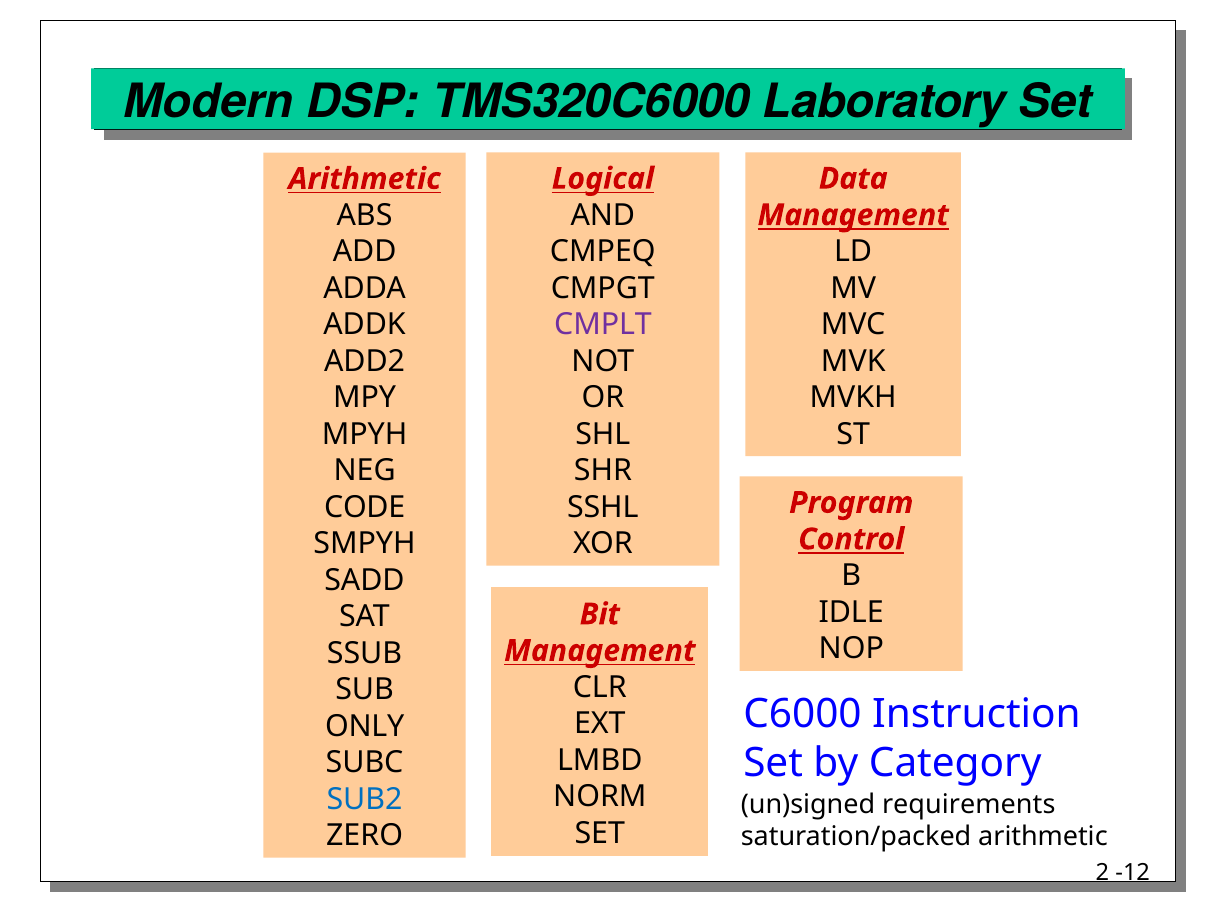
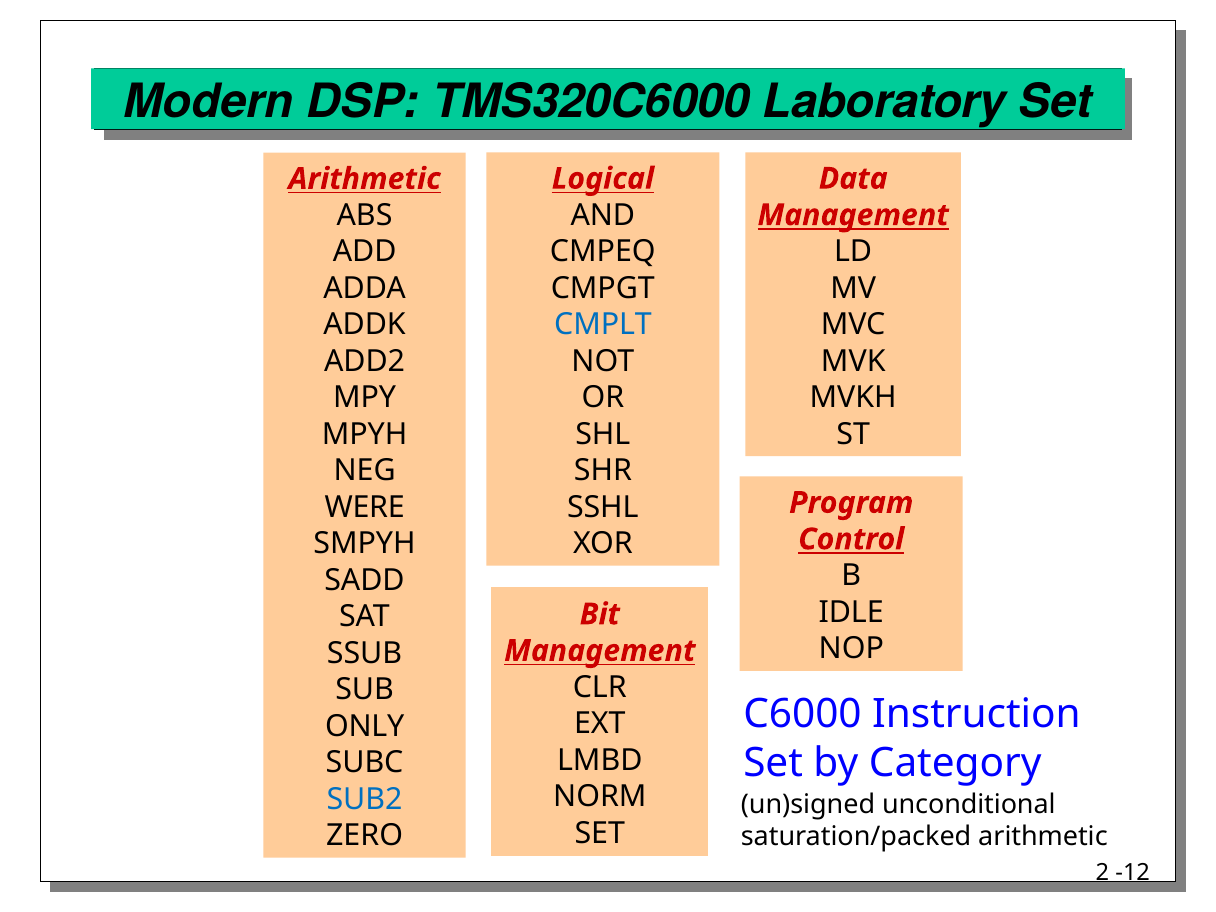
CMPLT colour: purple -> blue (603, 325)
CODE: CODE -> WERE (365, 507)
requirements: requirements -> unconditional (969, 805)
